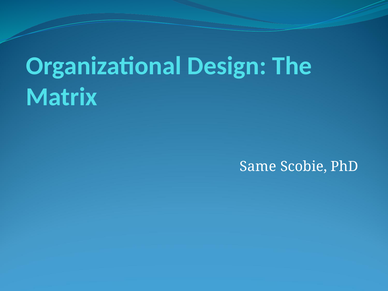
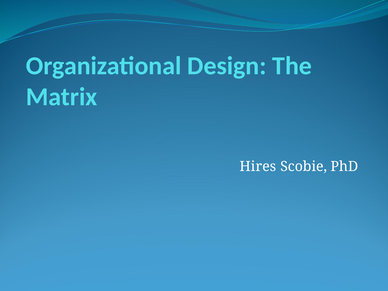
Same: Same -> Hires (258, 167)
